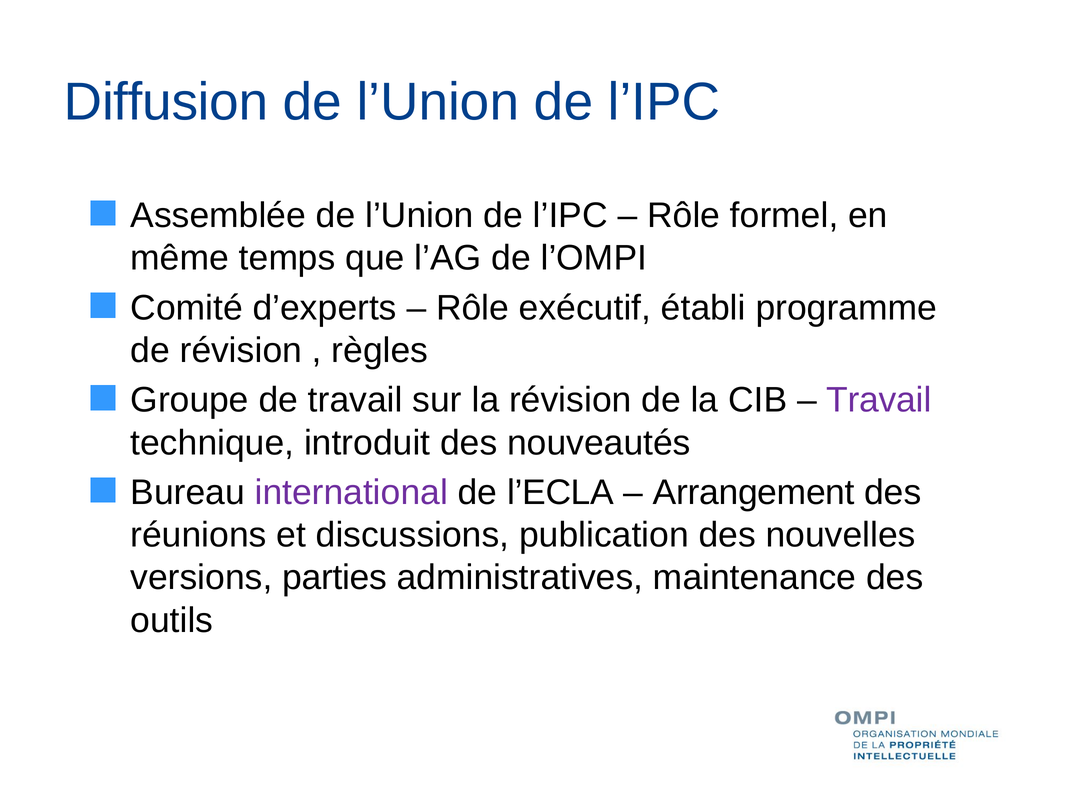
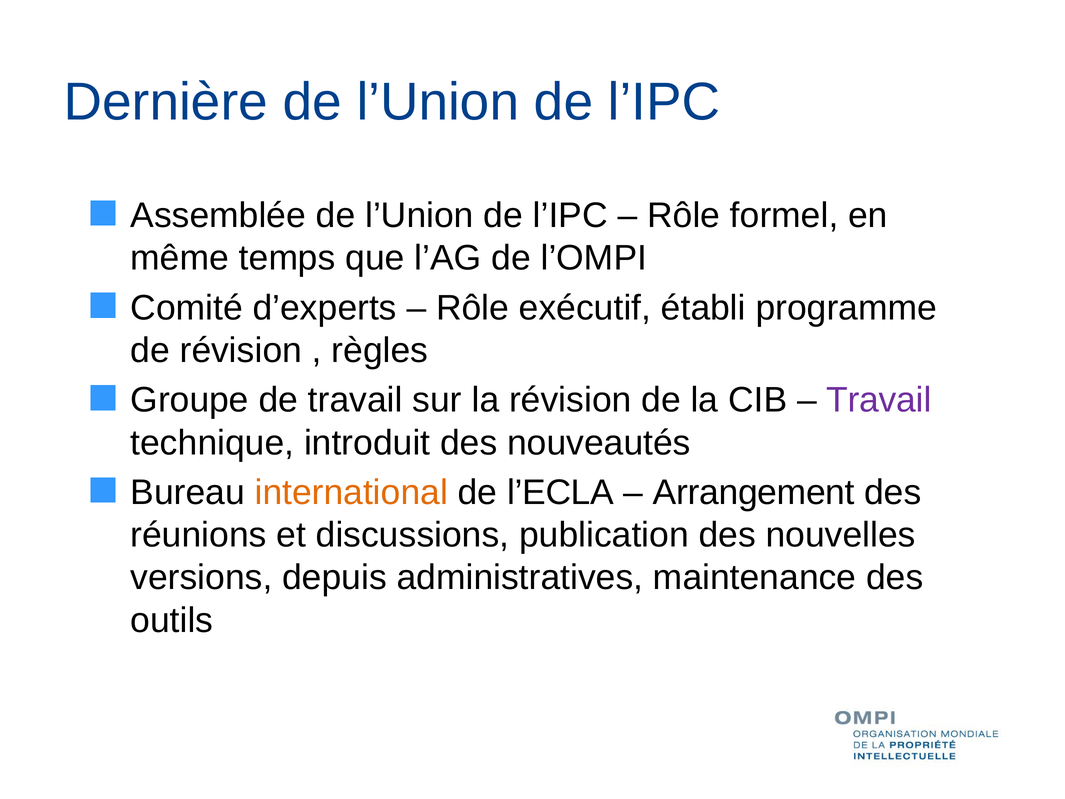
Diffusion: Diffusion -> Dernière (166, 102)
international colour: purple -> orange (351, 492)
parties: parties -> depuis (335, 578)
